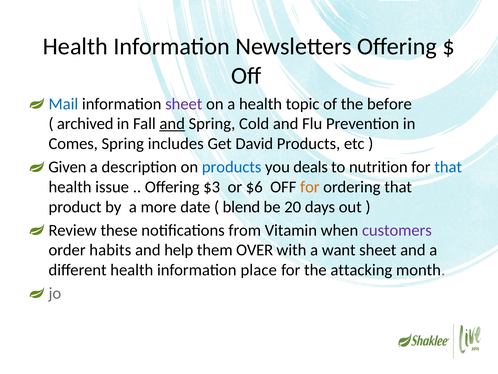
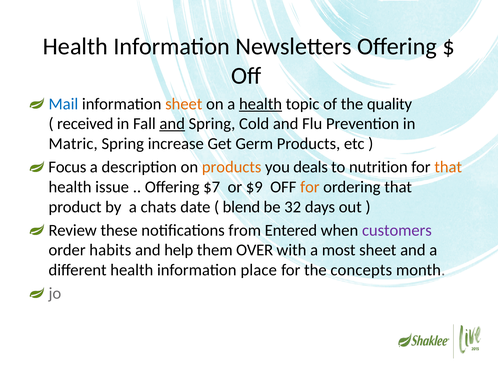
sheet colour: purple -> orange (184, 104)
health underline: none -> present (261, 104)
before: before -> quality (390, 104)
archived: archived -> received (85, 124)
Comes: Comes -> Matric (73, 144)
includes: includes -> increase (176, 144)
David: David -> Germ (254, 144)
Given: Given -> Focus (67, 167)
products colour: blue -> orange (232, 167)
that colour: blue -> orange (448, 167)
$3: $3 -> $7 (212, 187)
$6: $6 -> $9 (254, 187)
more: more -> chats (159, 207)
20: 20 -> 32 (293, 207)
Vitamin: Vitamin -> Entered (291, 230)
want: want -> most (339, 250)
attacking: attacking -> concepts (361, 270)
